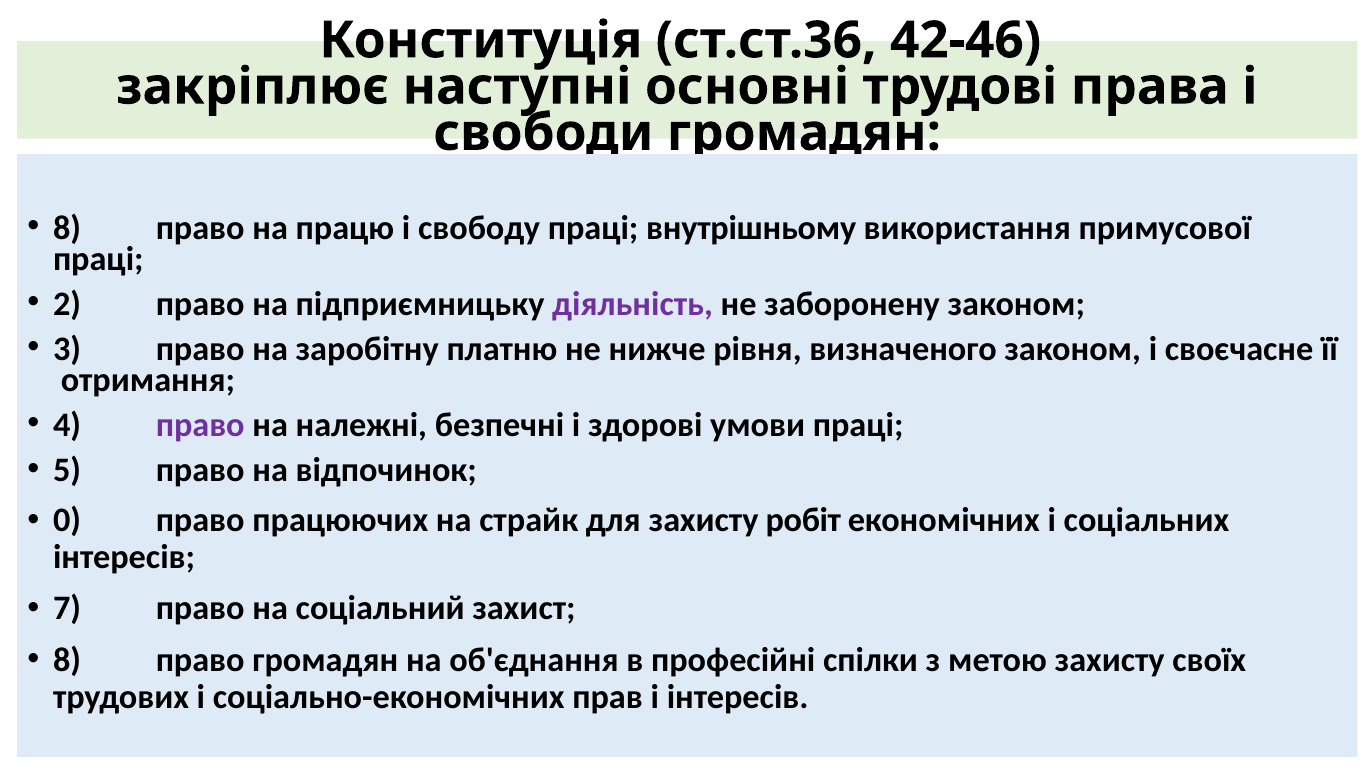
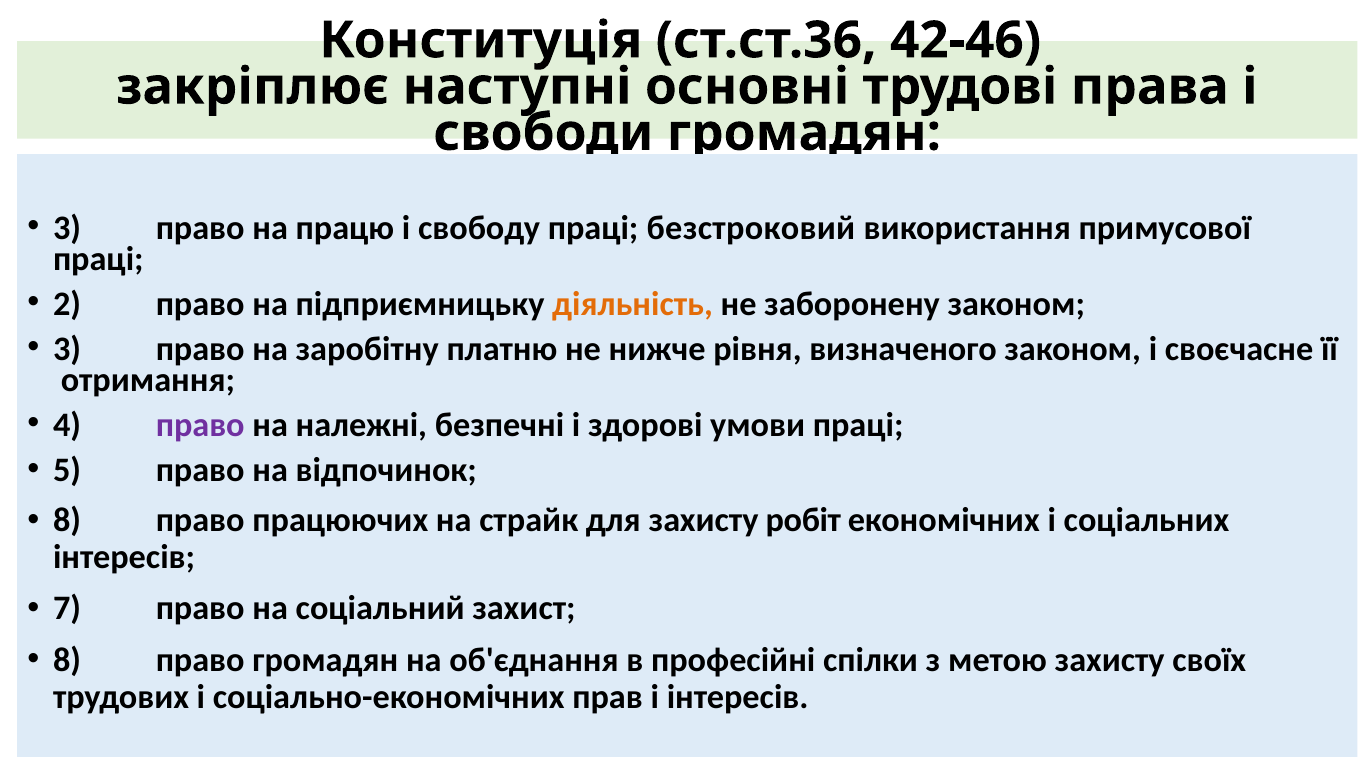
8: 8 -> 3 (67, 228)
внутрішньому: внутрішньому -> безстроковий (751, 228)
діяльність colour: purple -> orange (633, 304)
0: 0 -> 8 (67, 520)
